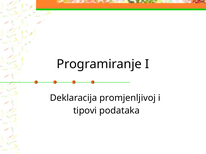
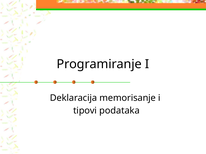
promjenljivoj: promjenljivoj -> memorisanje (128, 98)
